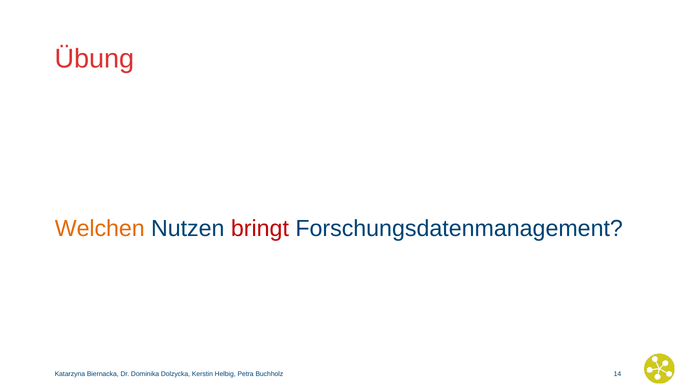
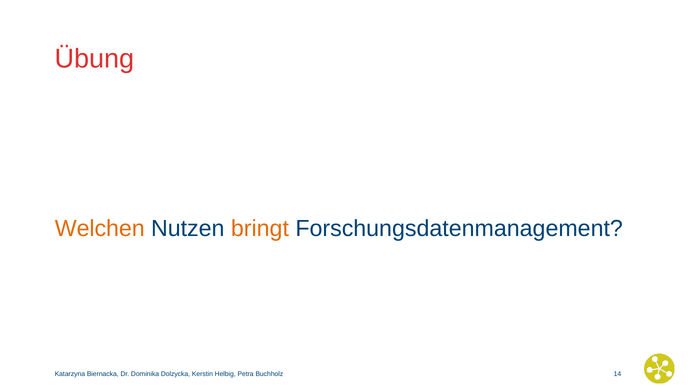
bringt colour: red -> orange (260, 228)
